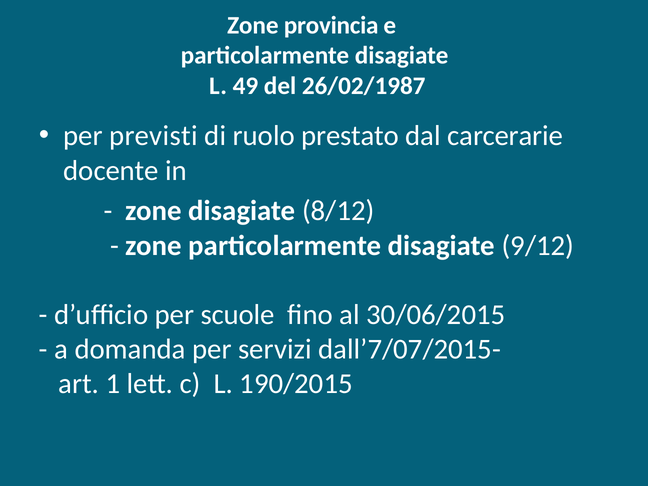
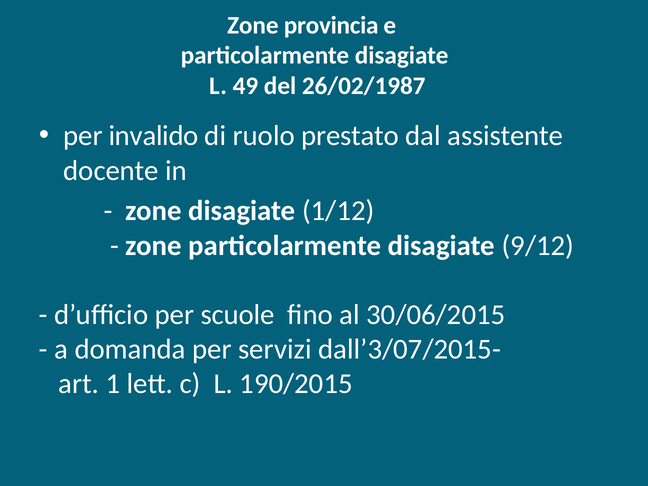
previsti: previsti -> invalido (154, 136)
carcerarie: carcerarie -> assistente (505, 136)
8/12: 8/12 -> 1/12 (338, 211)
dall’7/07/2015-: dall’7/07/2015- -> dall’3/07/2015- (410, 349)
